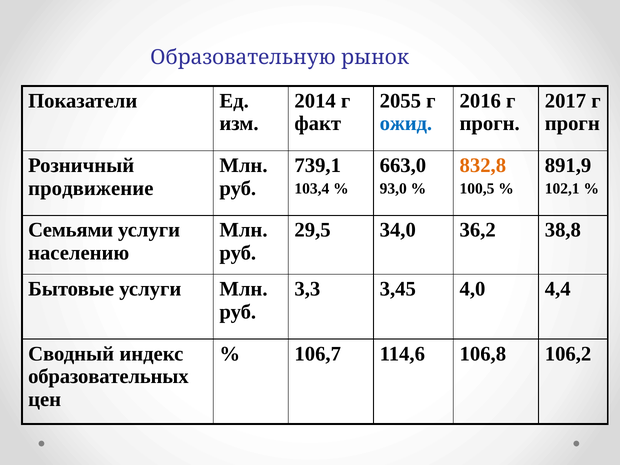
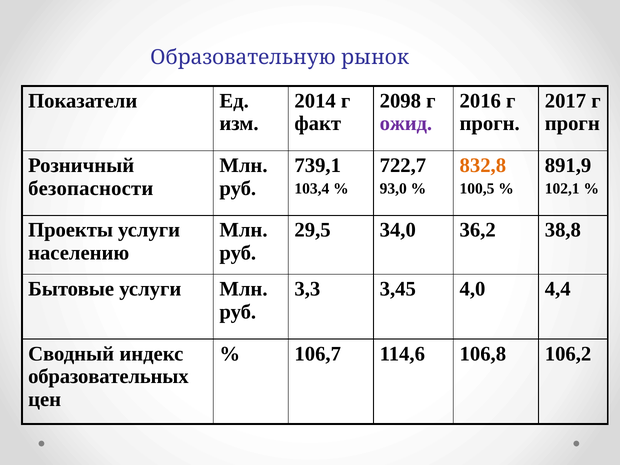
2055: 2055 -> 2098 (400, 101)
ожид colour: blue -> purple (406, 124)
663,0: 663,0 -> 722,7 (403, 165)
продвижение: продвижение -> безопасности (91, 188)
Семьями: Семьями -> Проекты (71, 230)
